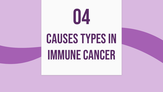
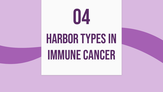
Causes: Causes -> Harbor (62, 39)
